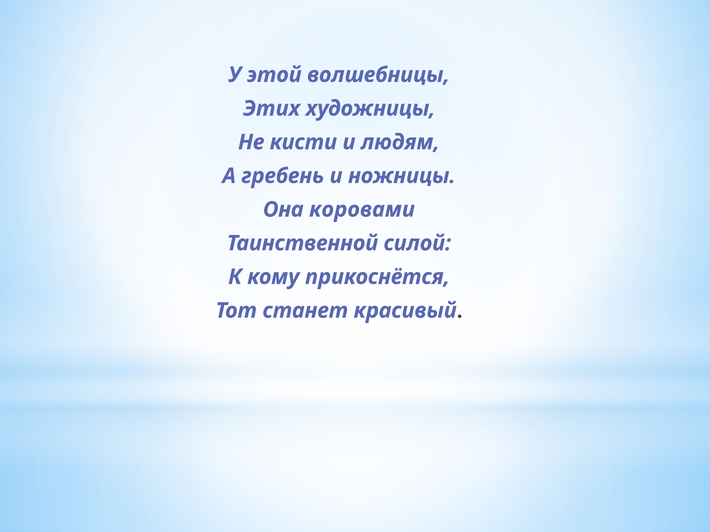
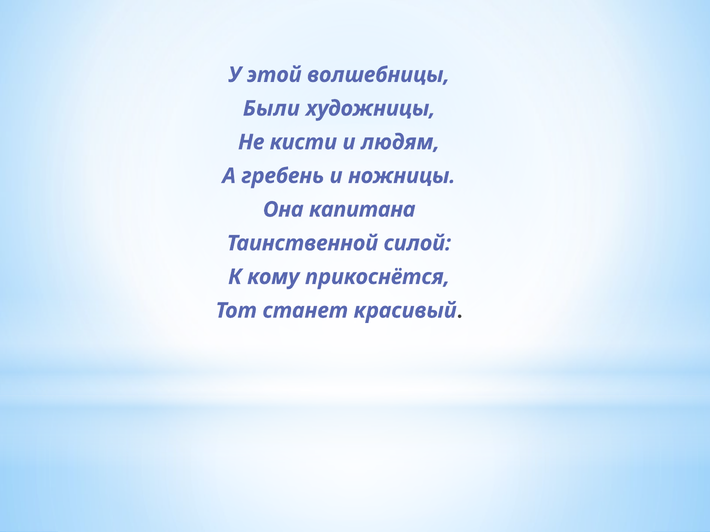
Этих: Этих -> Были (271, 109)
коровами: коровами -> капитана (362, 210)
